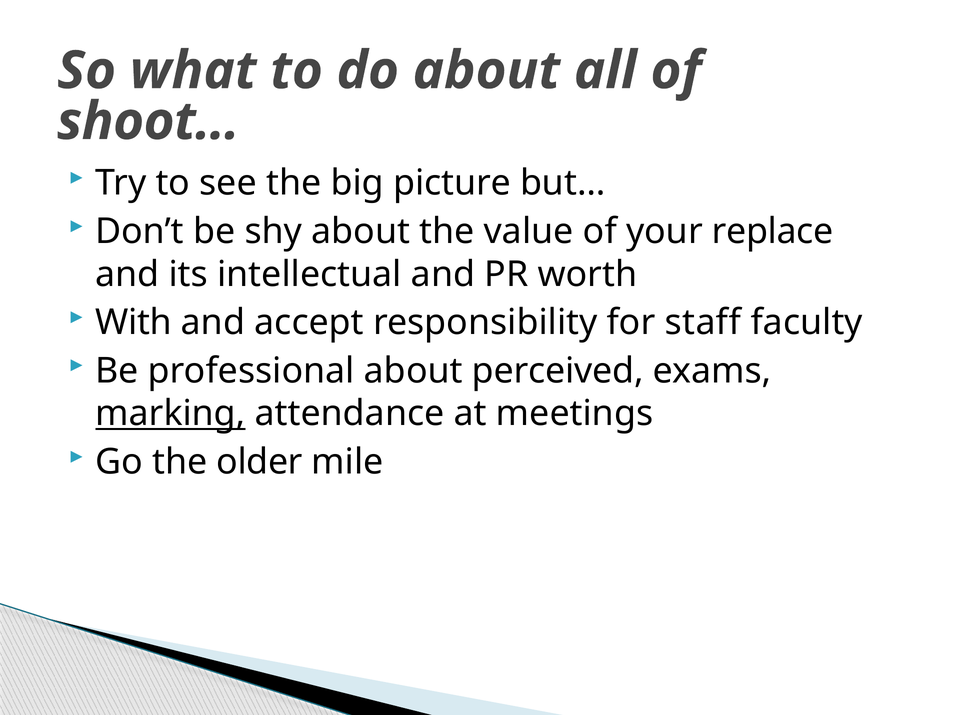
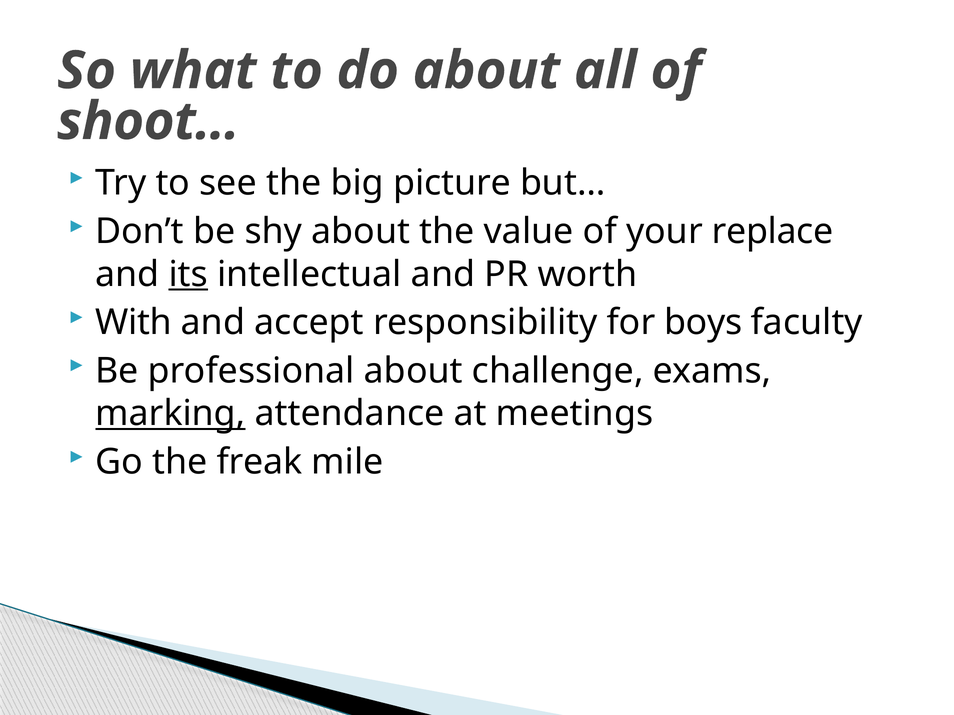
its underline: none -> present (188, 274)
staff: staff -> boys (703, 323)
perceived: perceived -> challenge (558, 371)
older: older -> freak (259, 462)
